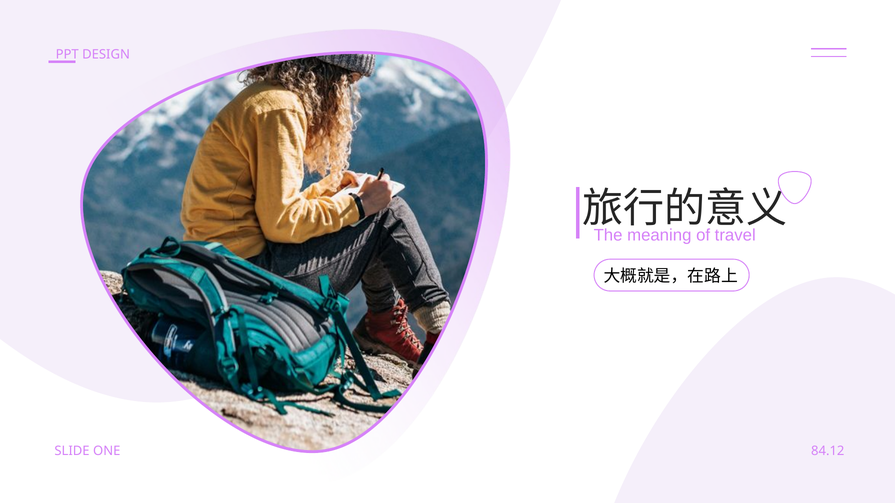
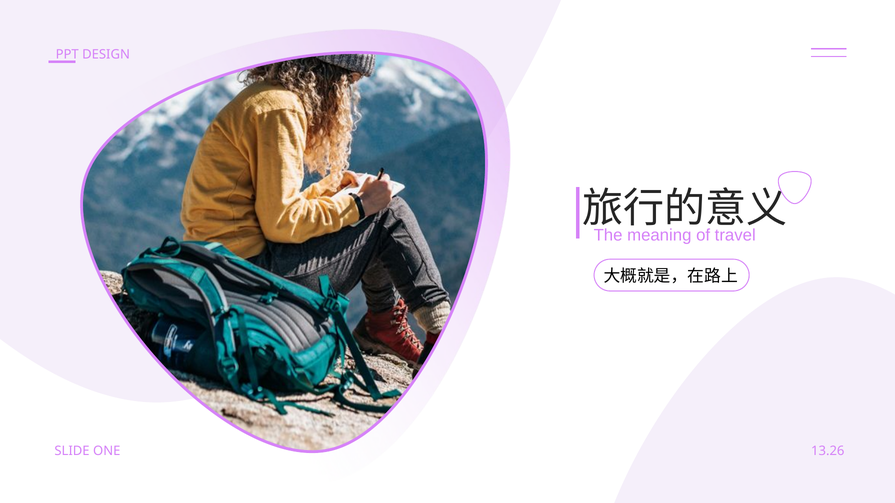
84.12: 84.12 -> 13.26 (828, 452)
